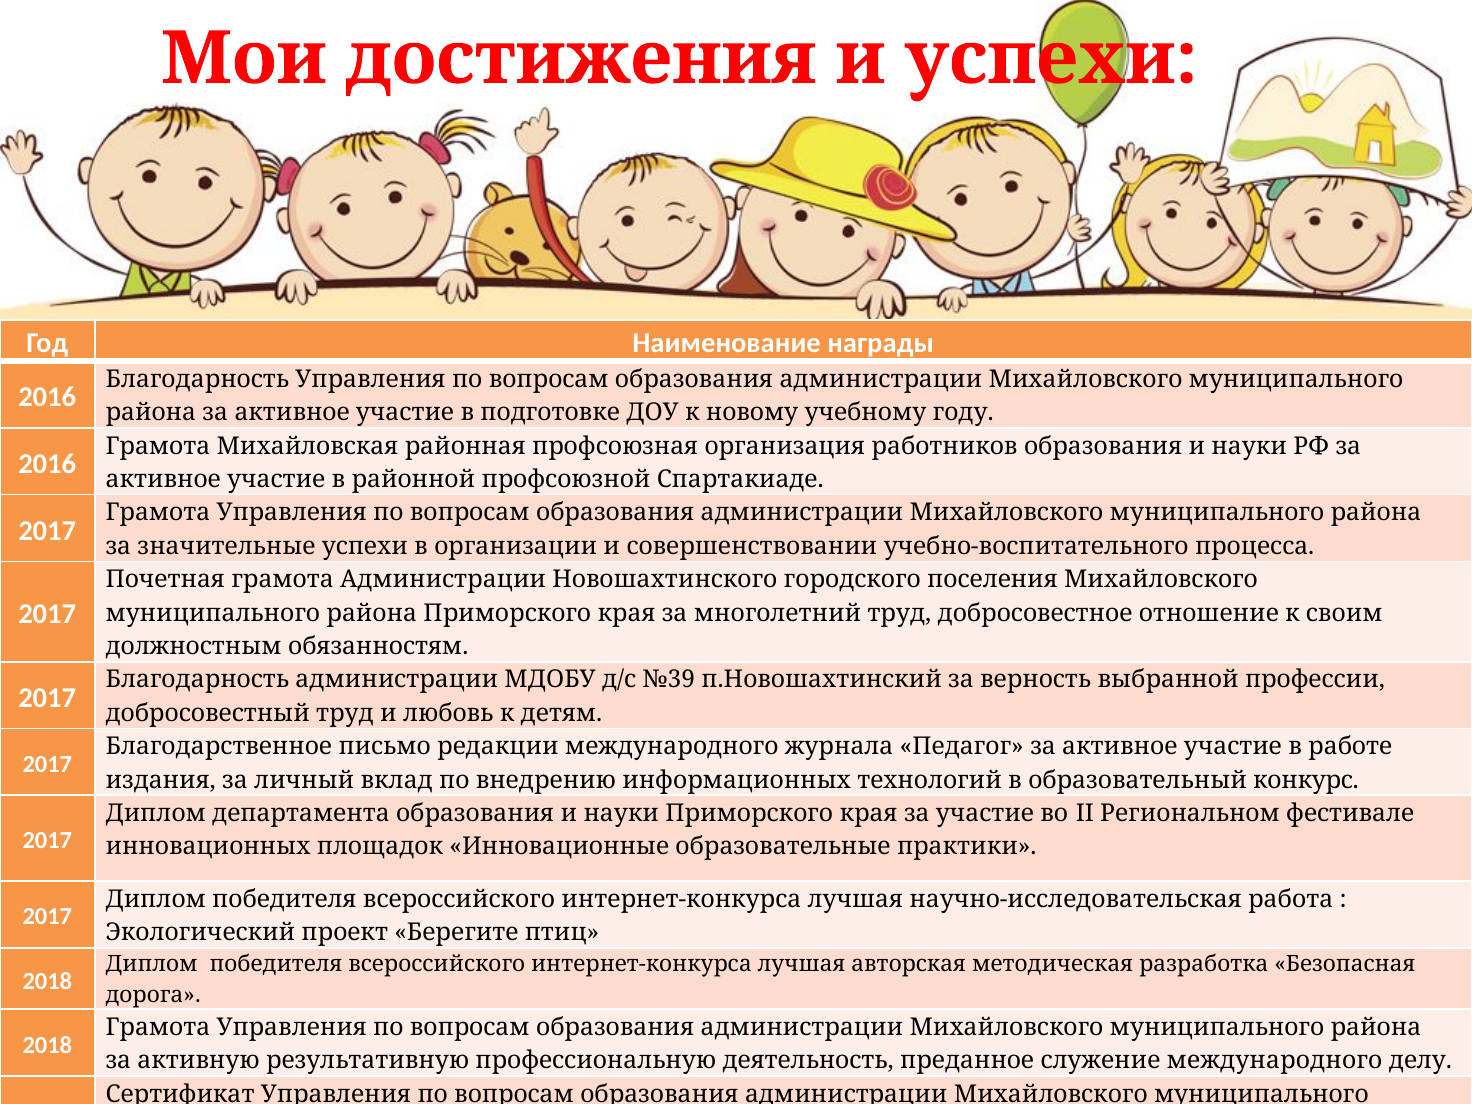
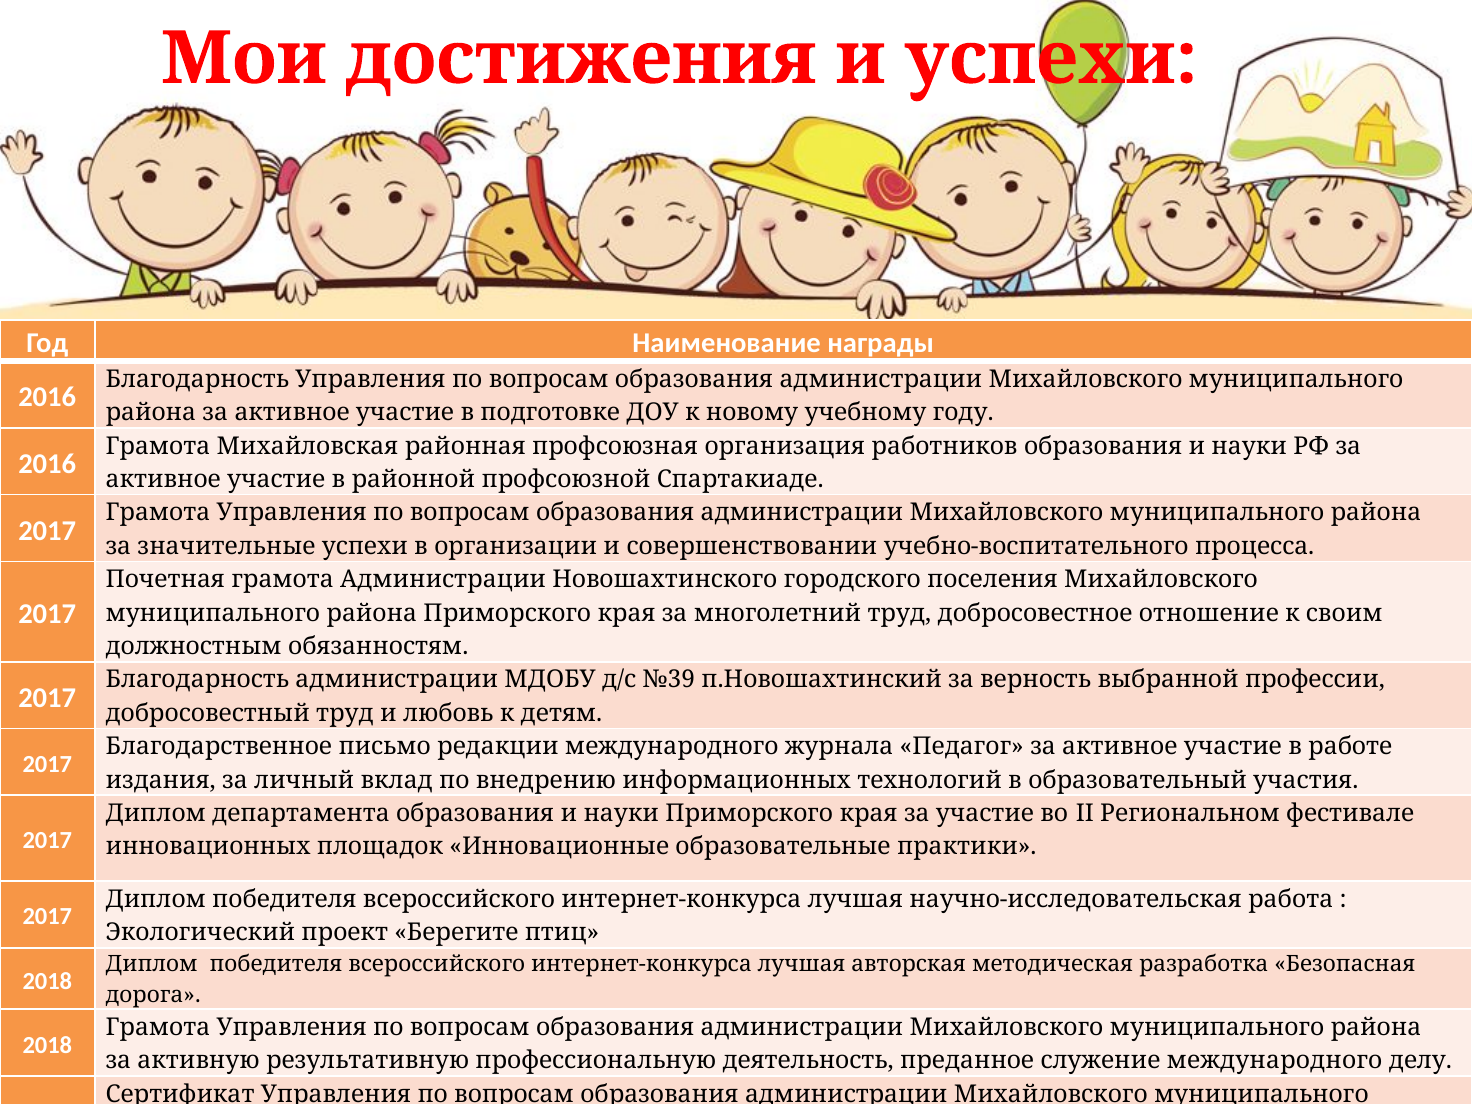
образовательный конкурс: конкурс -> участия (1306, 780)
